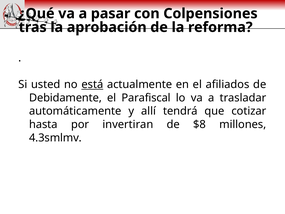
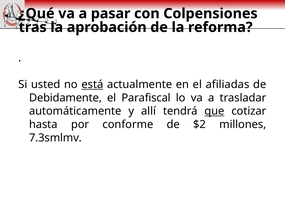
afiliados: afiliados -> afiliadas (228, 84)
que underline: none -> present (214, 111)
invertiran: invertiran -> conforme (128, 124)
$8: $8 -> $2 (200, 124)
4.3smlmv: 4.3smlmv -> 7.3smlmv (55, 138)
